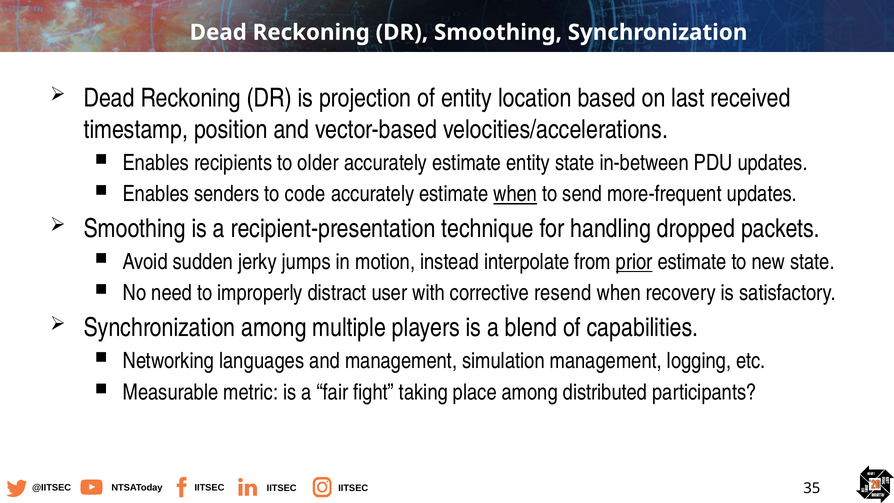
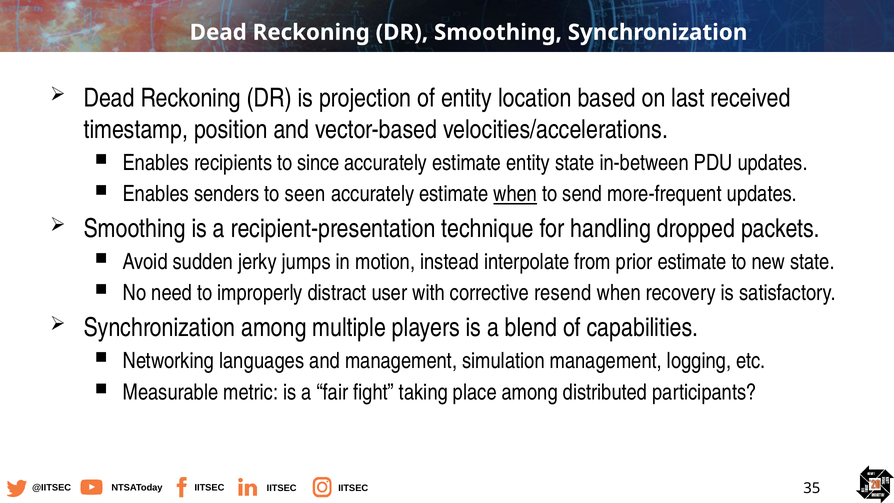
older: older -> since (318, 163)
code: code -> seen (305, 194)
prior underline: present -> none (634, 262)
